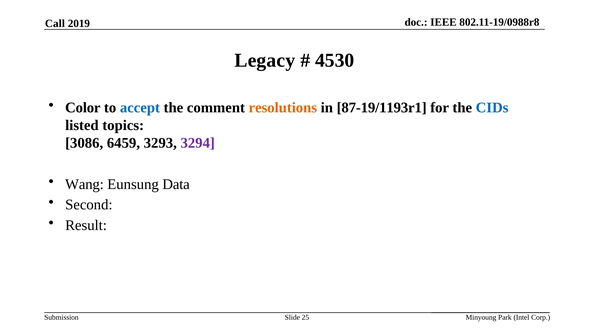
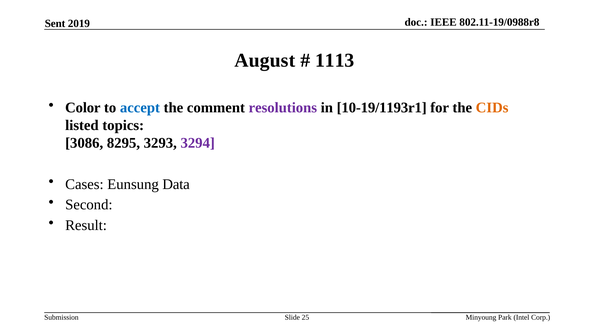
Call: Call -> Sent (55, 24)
Legacy: Legacy -> August (265, 60)
4530: 4530 -> 1113 (335, 60)
resolutions colour: orange -> purple (283, 108)
87-19/1193r1: 87-19/1193r1 -> 10-19/1193r1 (382, 108)
CIDs colour: blue -> orange (492, 108)
6459: 6459 -> 8295 (123, 143)
Wang: Wang -> Cases (84, 184)
